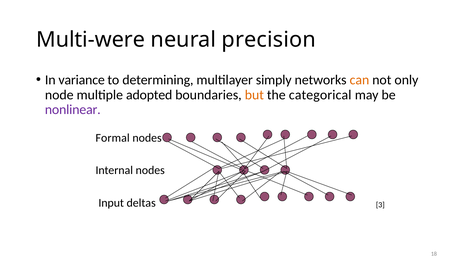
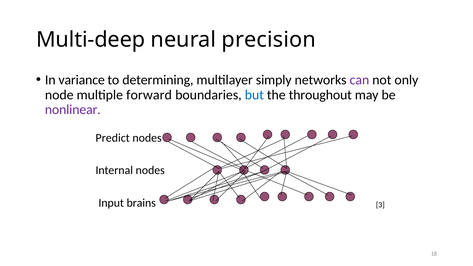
Multi-were: Multi-were -> Multi-deep (91, 40)
can colour: orange -> purple (359, 80)
adopted: adopted -> forward (149, 95)
but colour: orange -> blue (254, 95)
categorical: categorical -> throughout (320, 95)
Formal: Formal -> Predict (113, 138)
deltas: deltas -> brains (141, 203)
